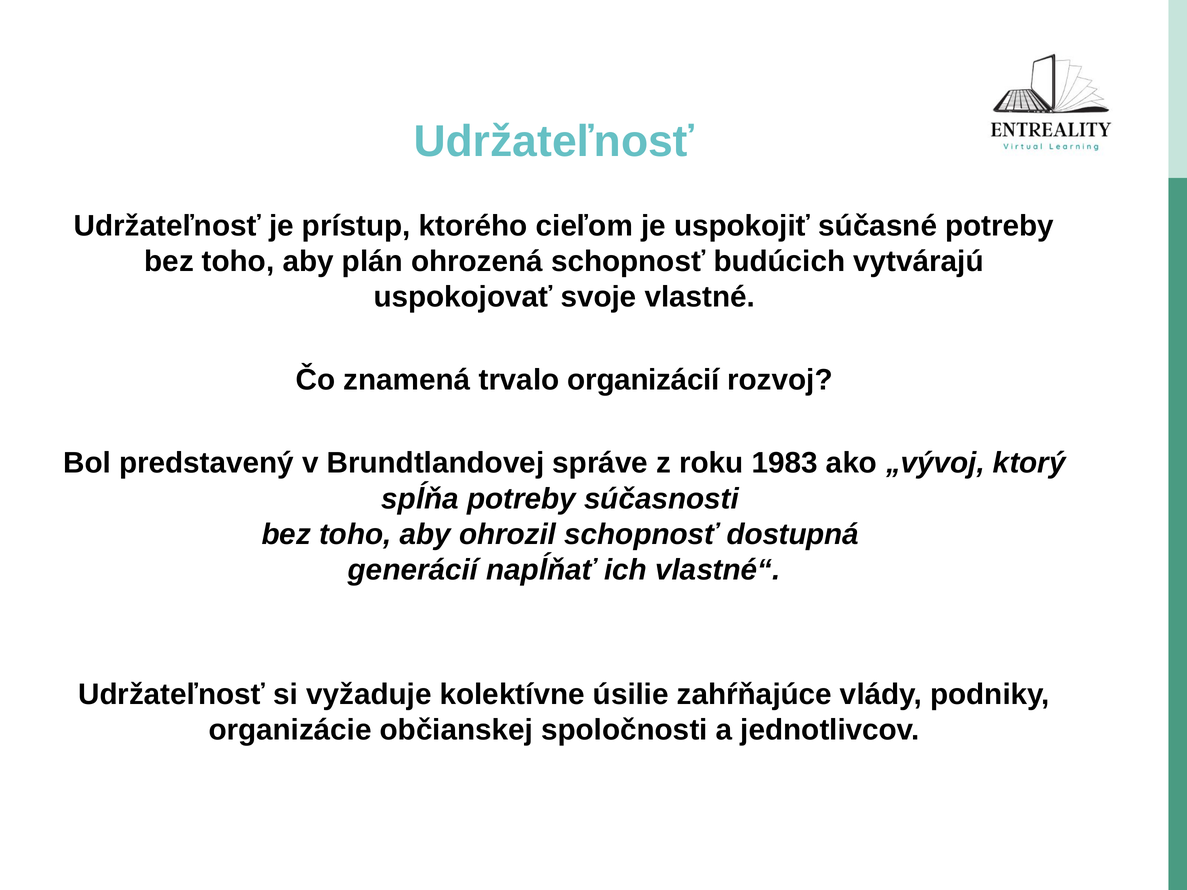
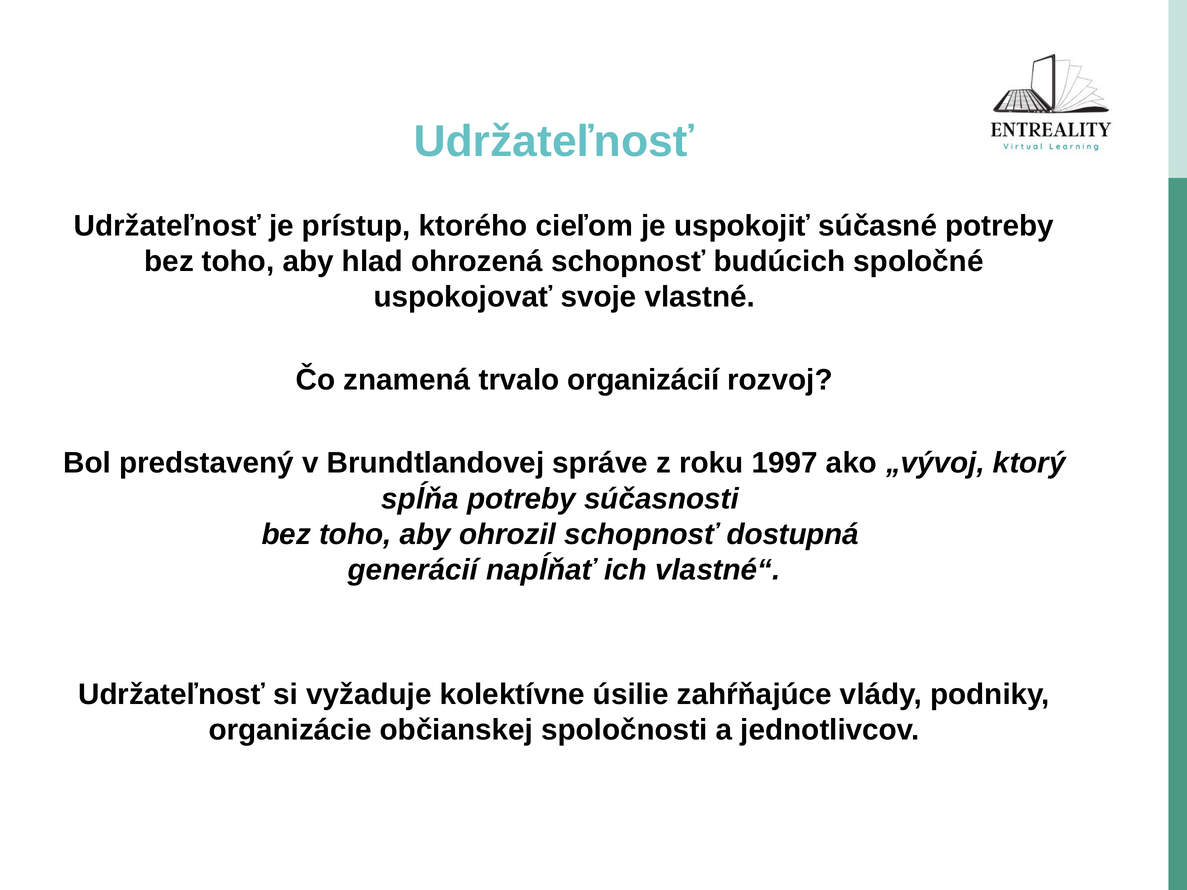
plán: plán -> hlad (372, 261)
vytvárajú: vytvárajú -> spoločné (919, 261)
1983: 1983 -> 1997 (785, 463)
